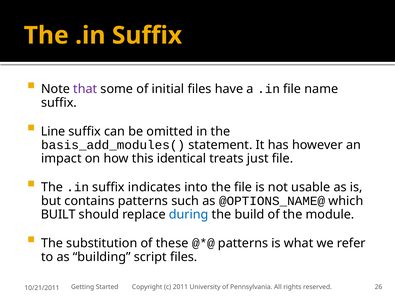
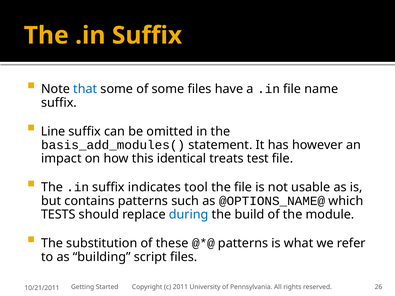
that colour: purple -> blue (85, 89)
of initial: initial -> some (168, 89)
just: just -> test (258, 159)
into: into -> tool (196, 187)
BUILT: BUILT -> TESTS (58, 215)
